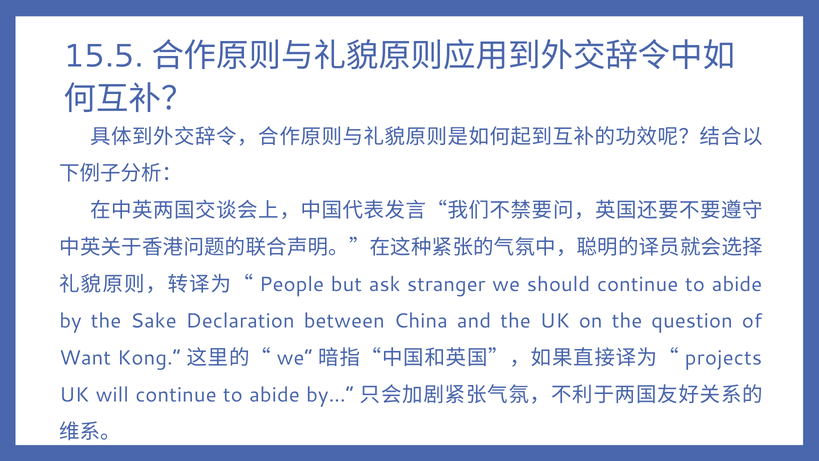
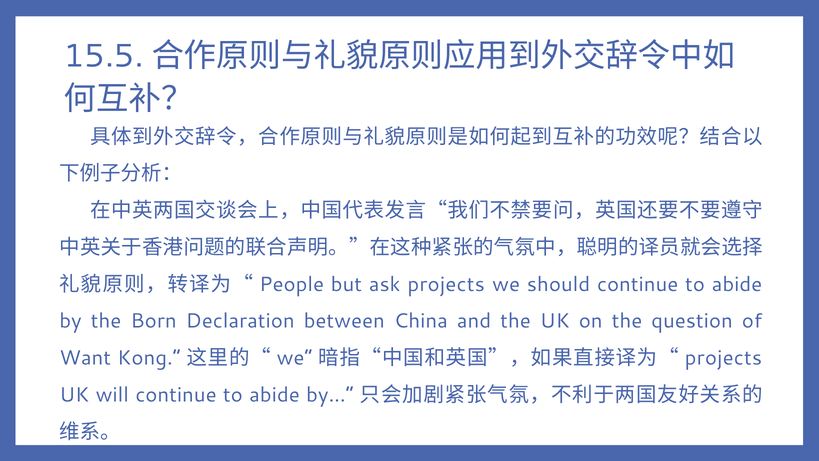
ask stranger: stranger -> projects (446, 284)
Sake: Sake -> Born (154, 321)
